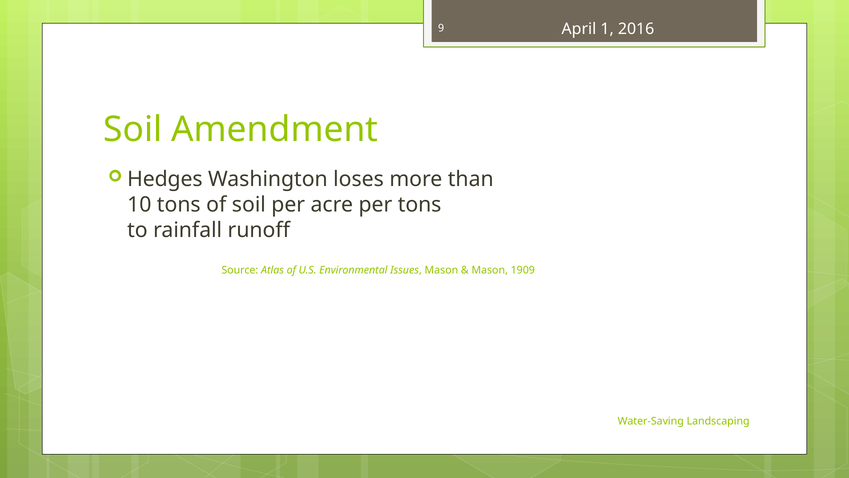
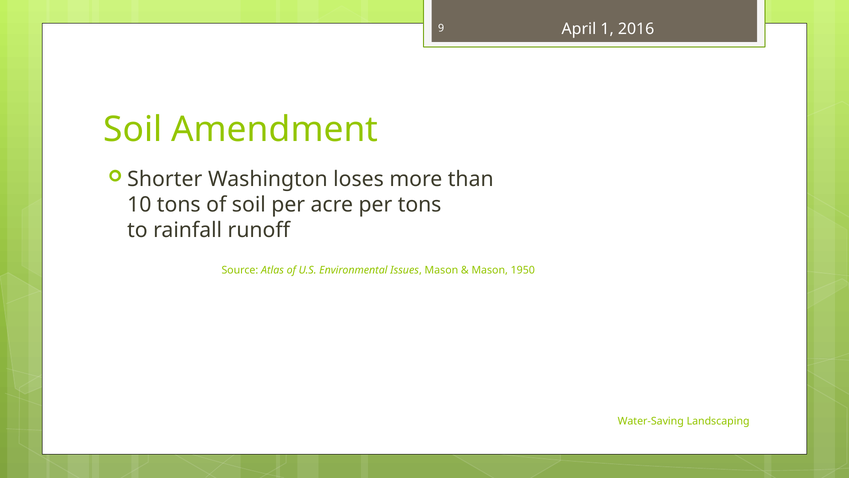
Hedges: Hedges -> Shorter (165, 179)
1909: 1909 -> 1950 (523, 270)
